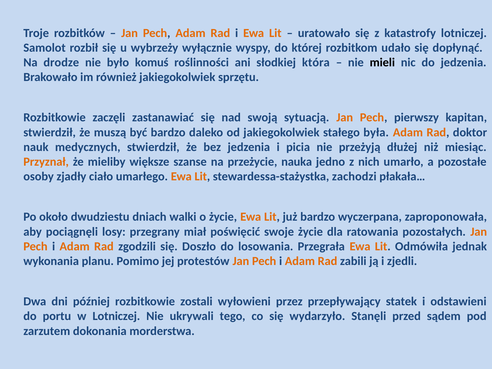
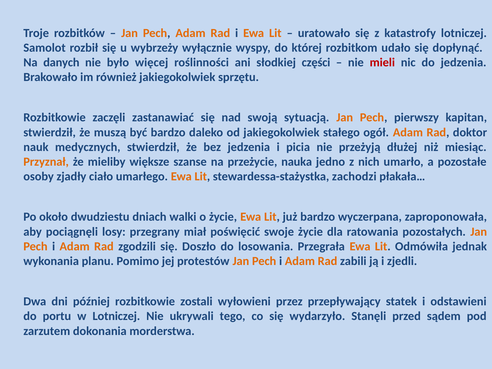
drodze: drodze -> danych (61, 62)
komuś: komuś -> więcej (152, 62)
która: która -> części (316, 62)
mieli colour: black -> red (382, 62)
była: była -> ogół (376, 132)
